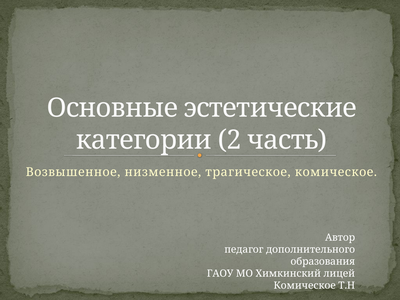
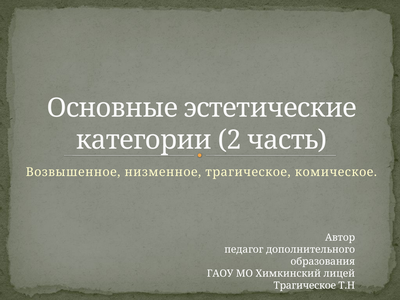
Комическое: Комическое -> Трагическое (305, 285)
